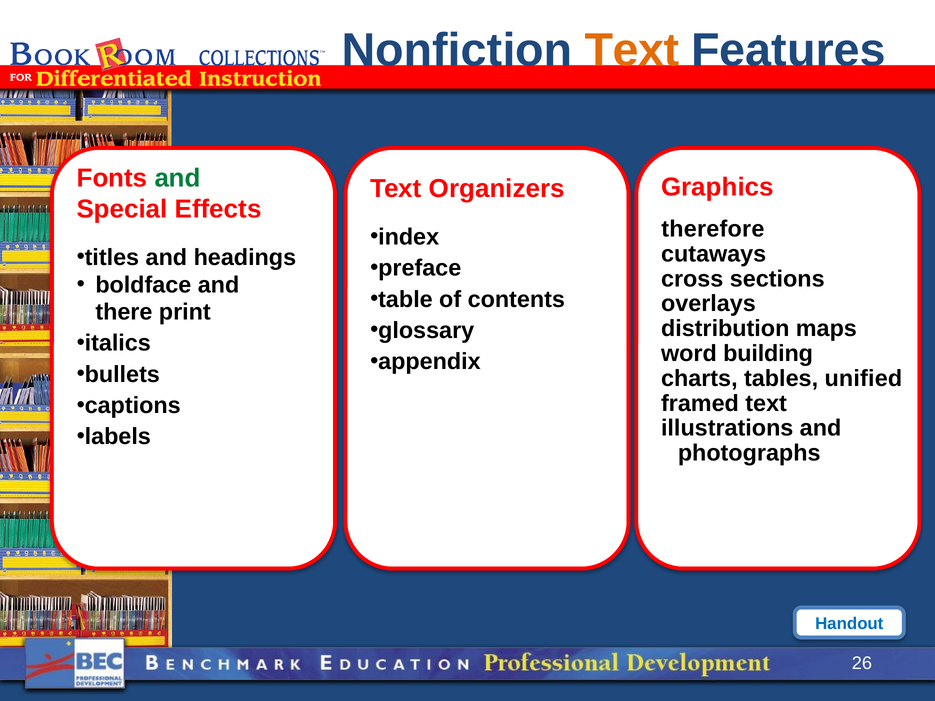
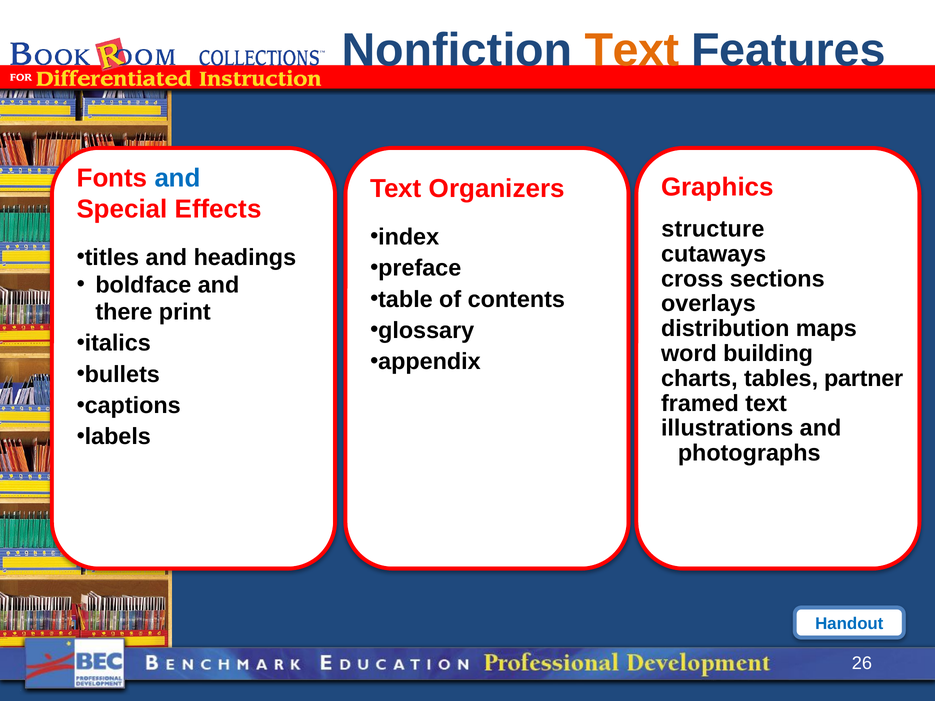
and colour: green -> blue (178, 178)
therefore: therefore -> structure (713, 229)
unified: unified -> partner (864, 379)
